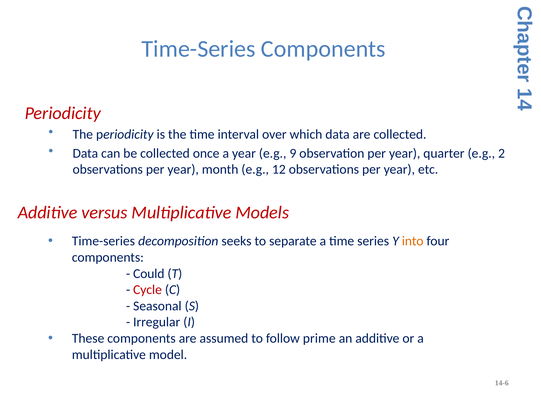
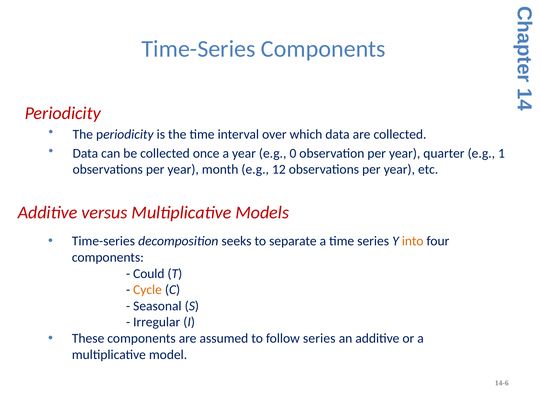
9: 9 -> 0 (293, 154)
e.g 2: 2 -> 1 (502, 154)
Cycle colour: red -> orange (147, 290)
follow prime: prime -> series (319, 339)
